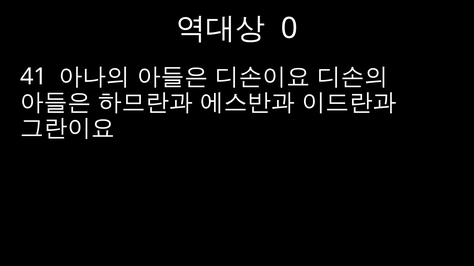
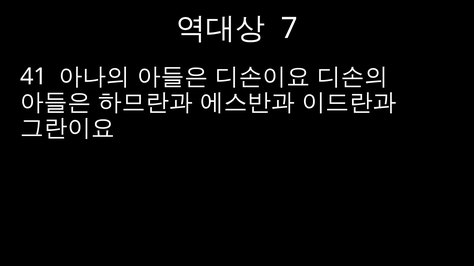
0: 0 -> 7 (289, 29)
